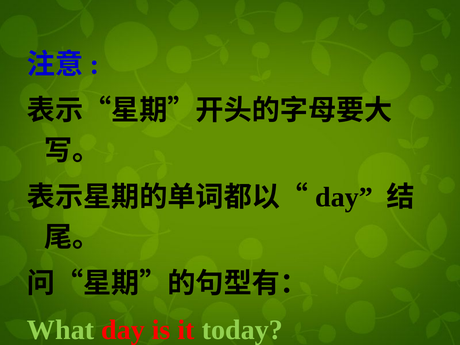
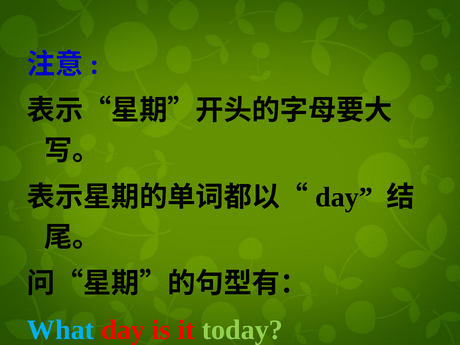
What colour: light green -> light blue (61, 330)
